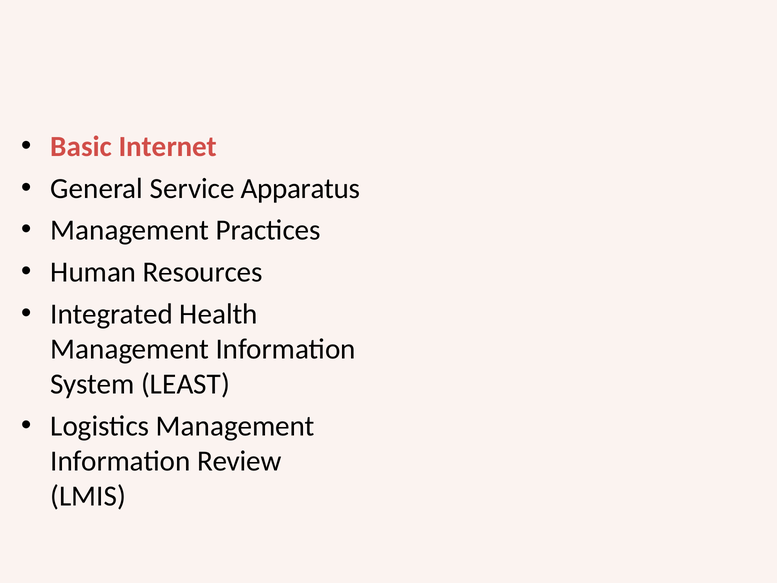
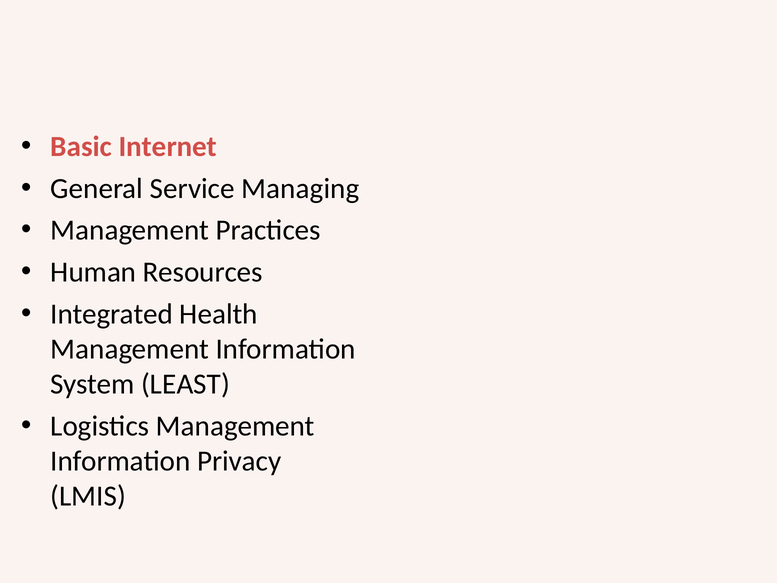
Apparatus: Apparatus -> Managing (300, 188)
Review: Review -> Privacy (239, 461)
